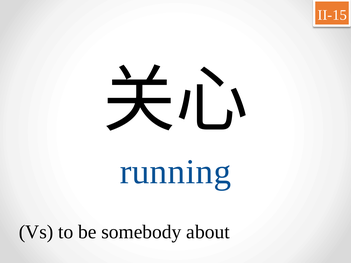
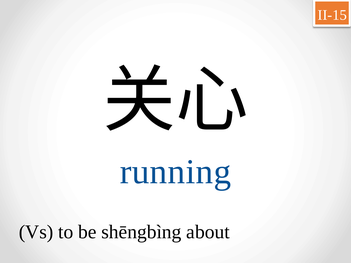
somebody: somebody -> shēngbìng (141, 232)
